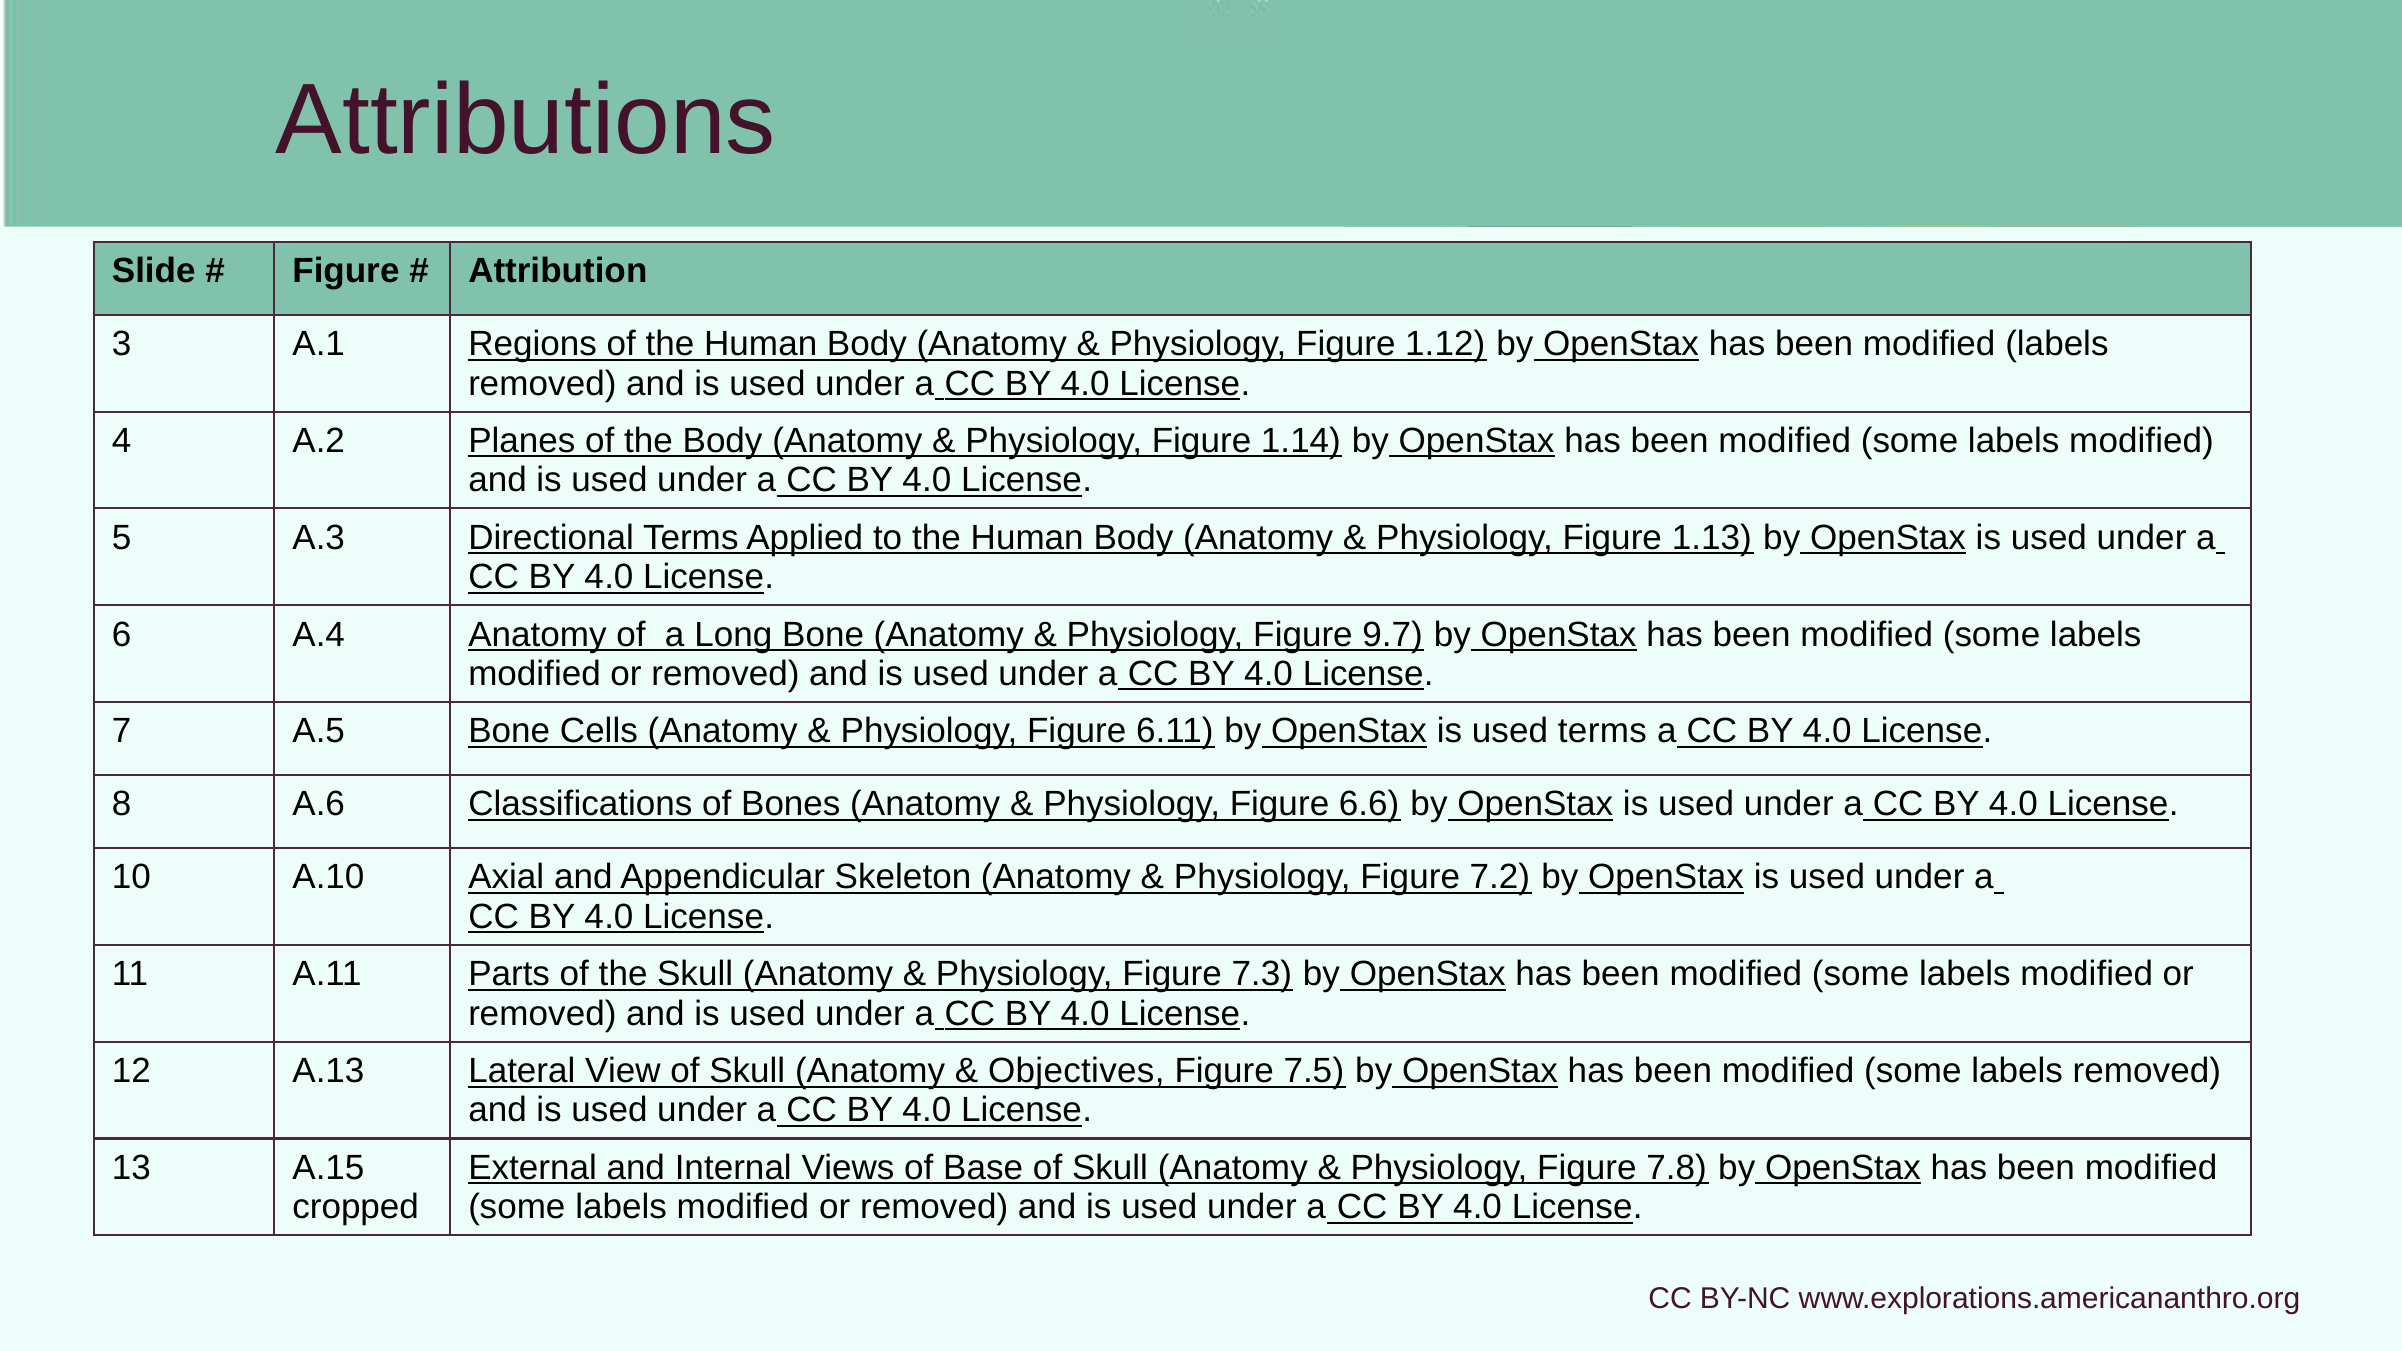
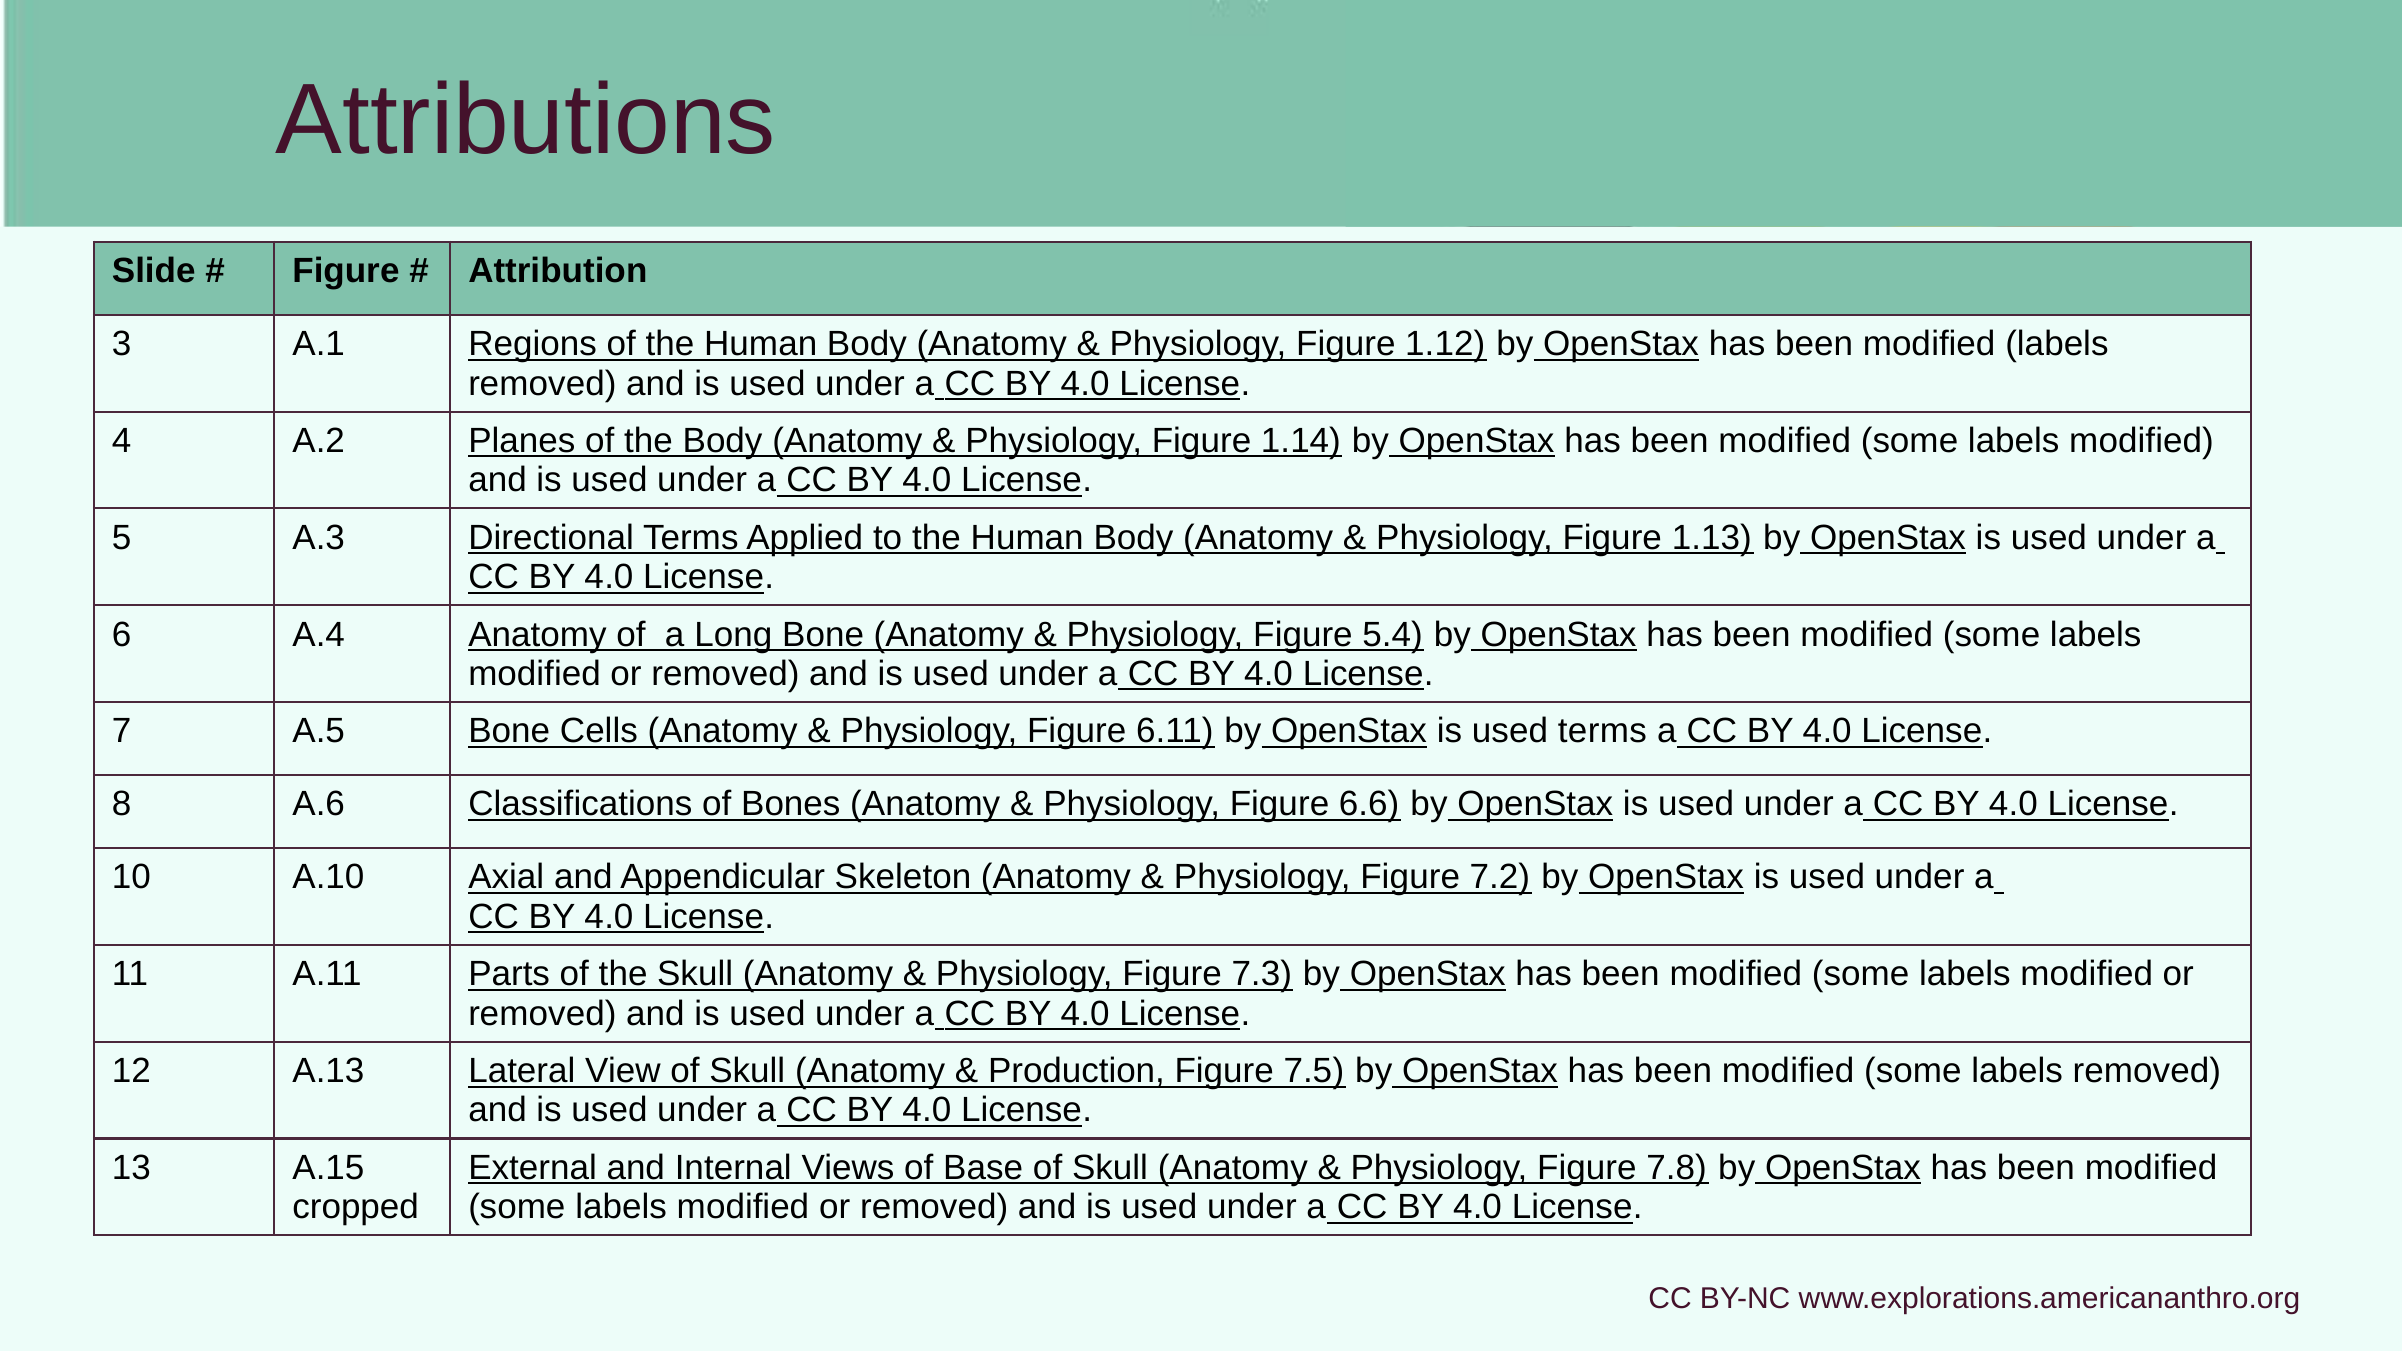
9.7: 9.7 -> 5.4 (1393, 635)
Objectives: Objectives -> Production (1076, 1071)
